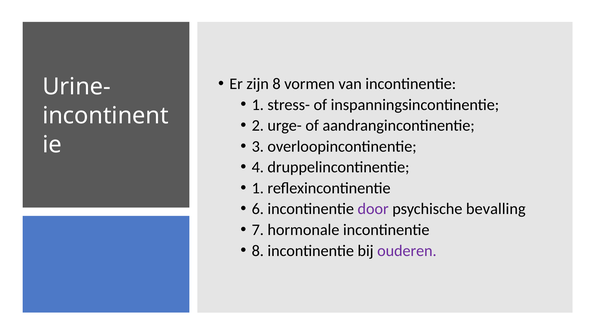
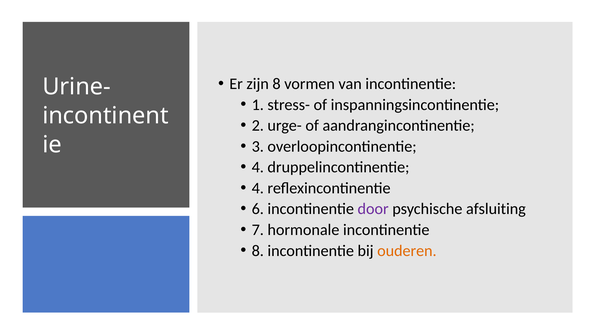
1: 1 -> 4 (258, 188)
bevalling: bevalling -> afsluiting (496, 209)
ouderen colour: purple -> orange (407, 250)
